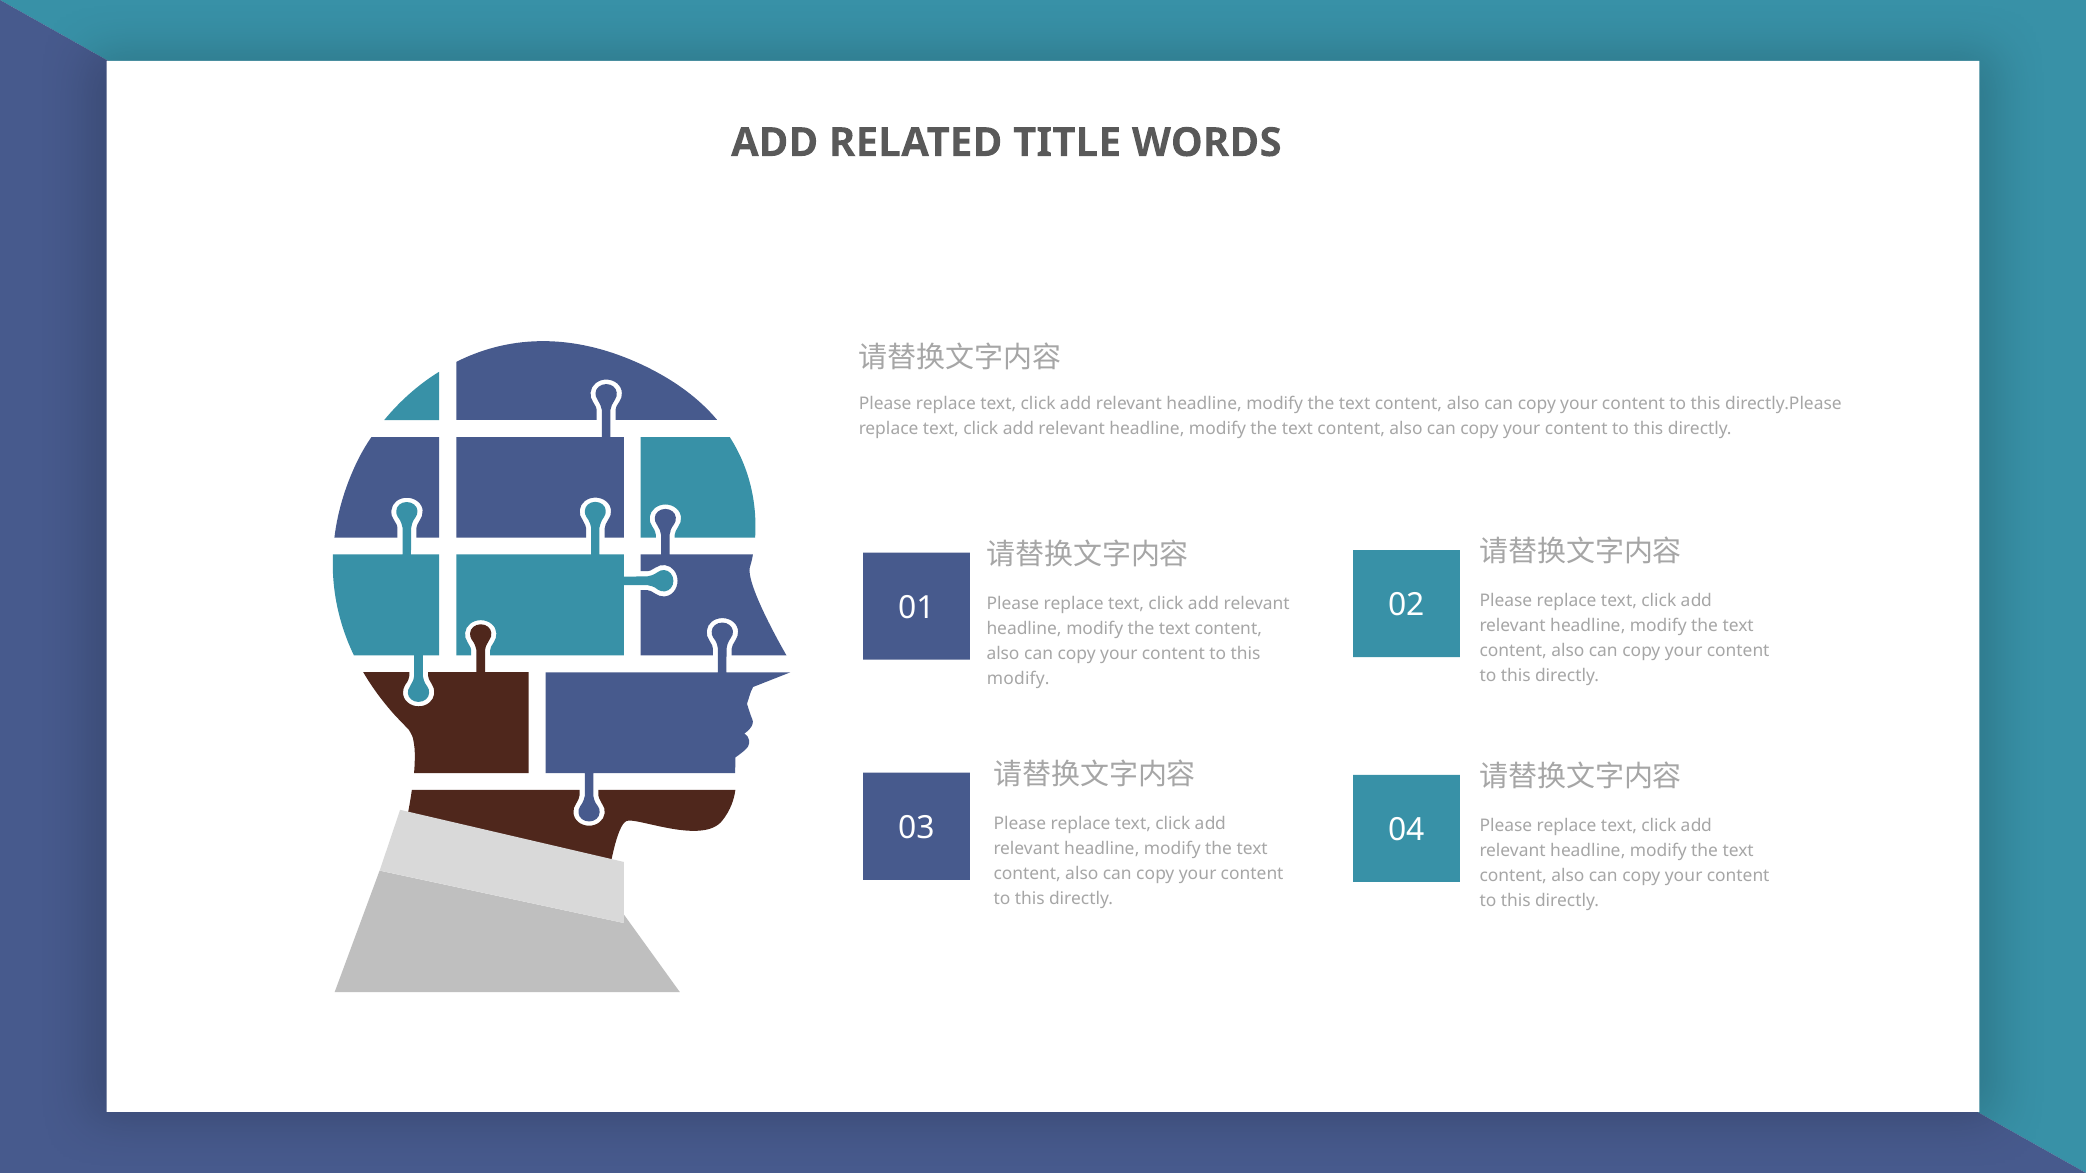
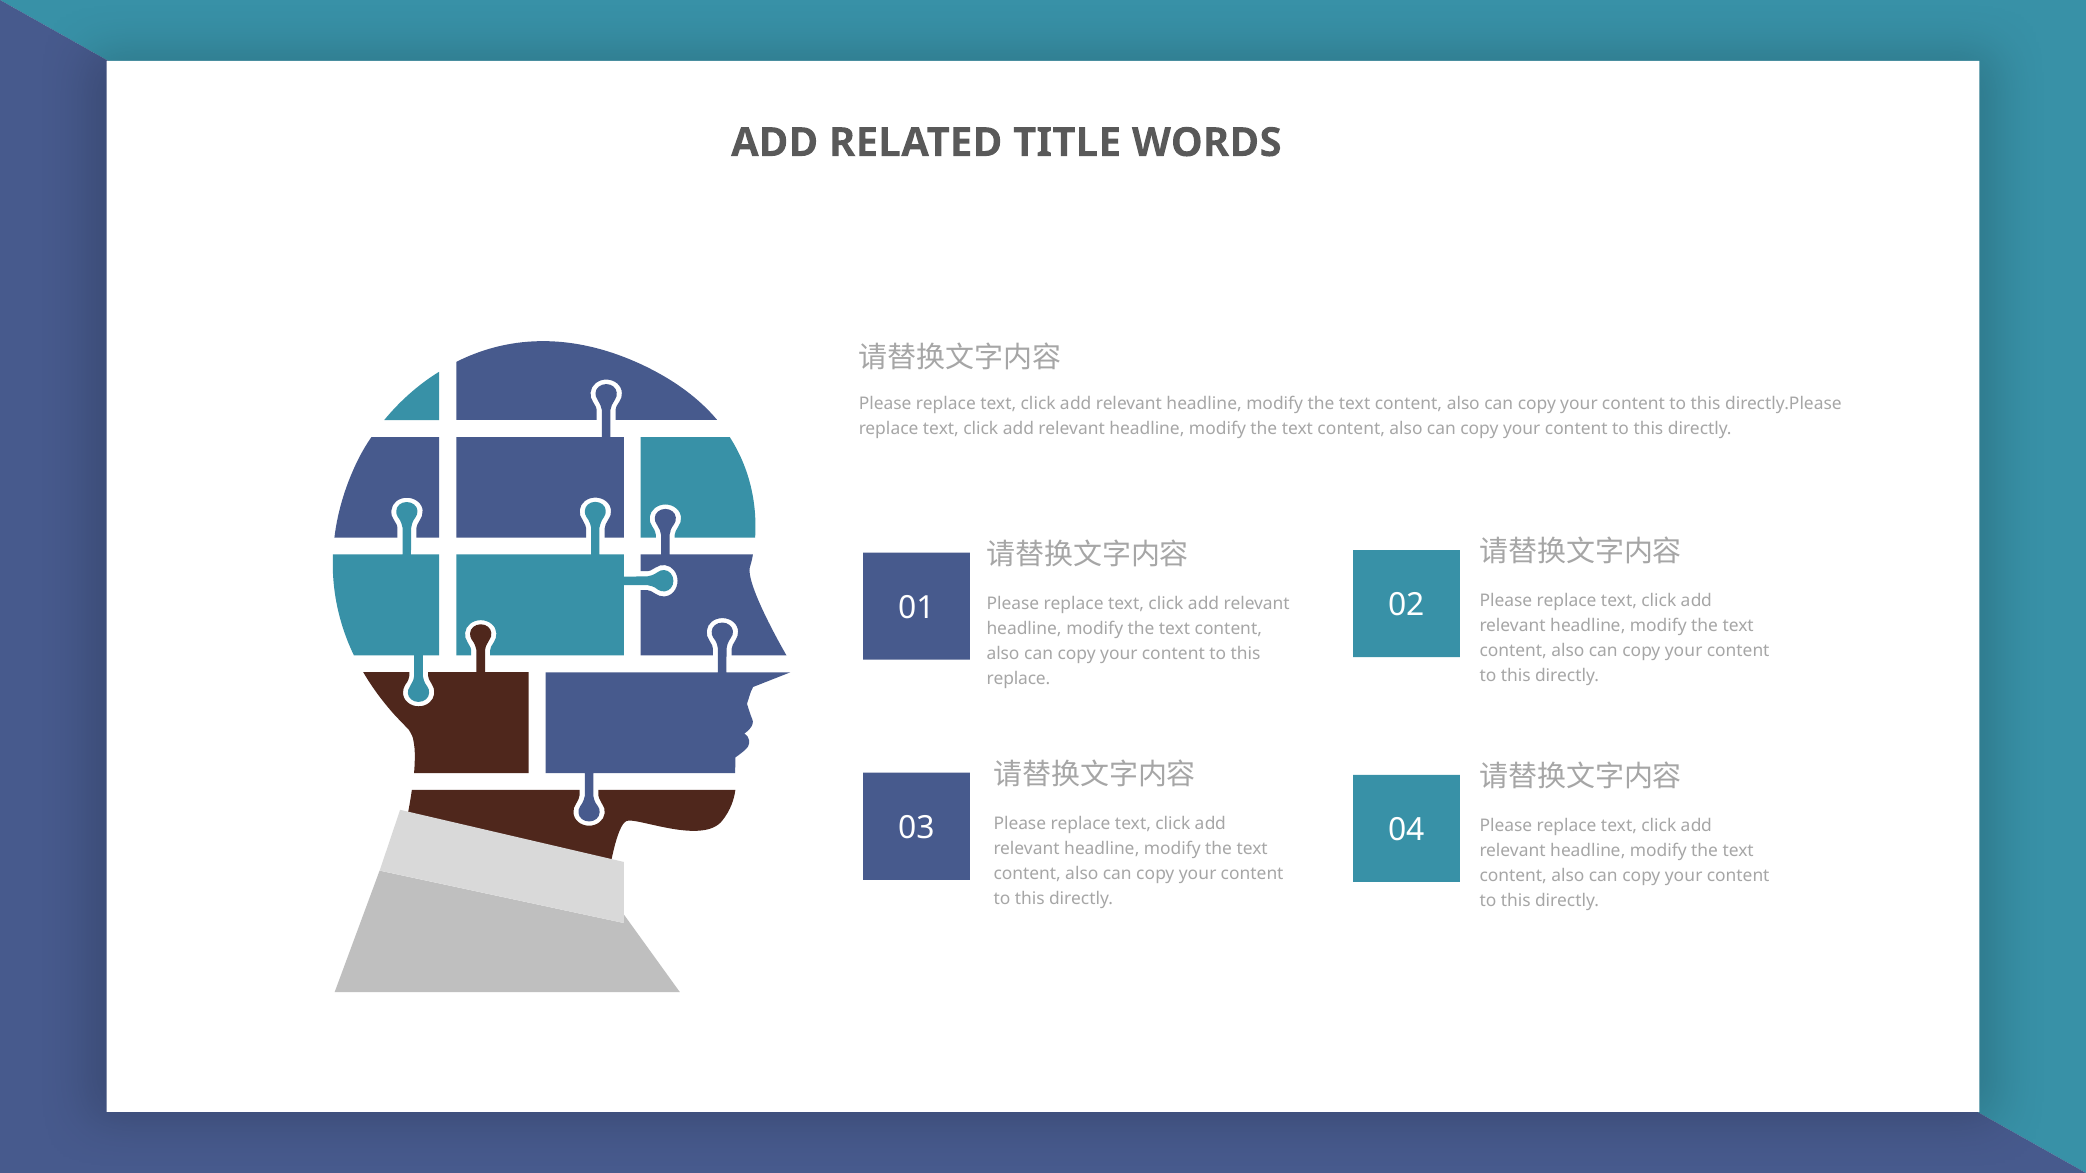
modify: modify -> replace (1018, 679)
